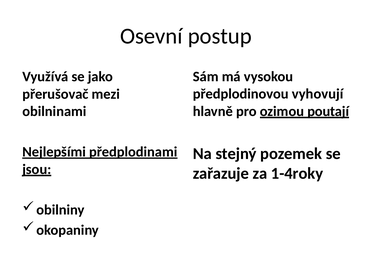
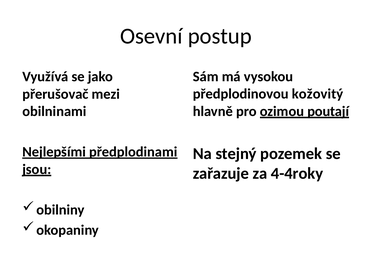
vyhovují: vyhovují -> kožovitý (318, 94)
1-4roky: 1-4roky -> 4-4roky (297, 173)
